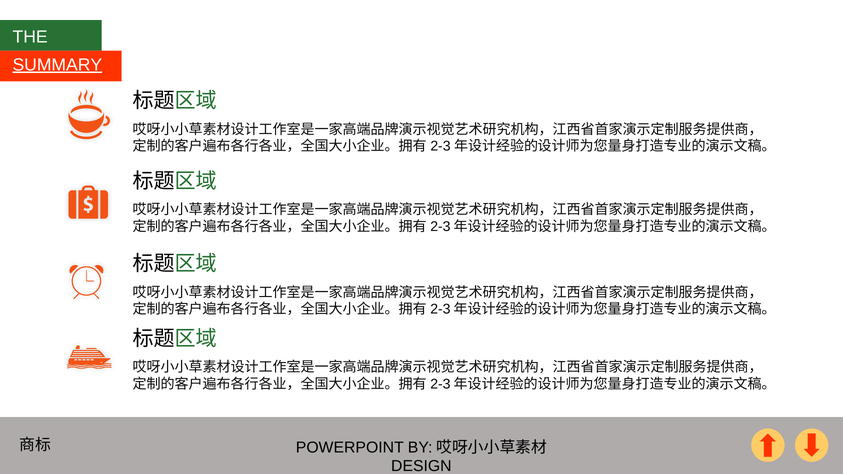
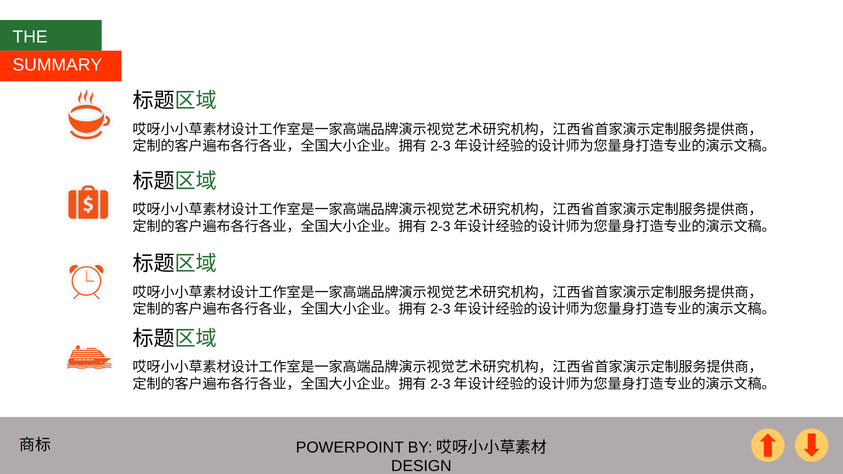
SUMMARY underline: present -> none (57, 65)
